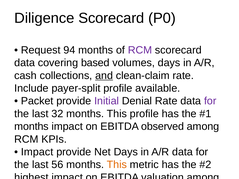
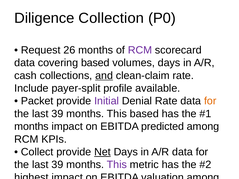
Diligence Scorecard: Scorecard -> Collection (111, 18)
94: 94 -> 26 (69, 50)
for colour: purple -> orange (210, 101)
32: 32 -> 39 (57, 114)
This profile: profile -> based (144, 114)
observed: observed -> predicted (163, 127)
Impact: Impact -> Collect (37, 152)
Net underline: none -> present (102, 152)
56: 56 -> 39 (57, 165)
This colour: orange -> purple (117, 165)
